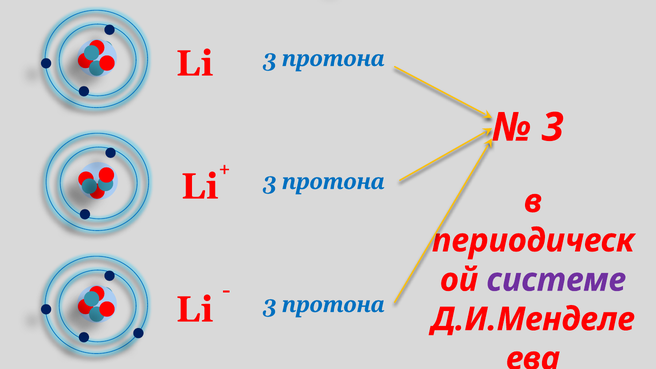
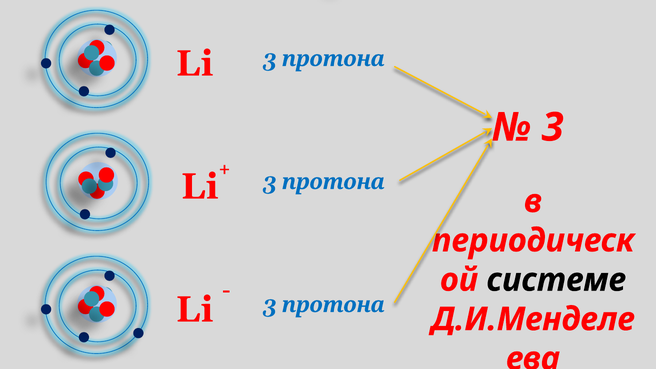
системе colour: purple -> black (556, 280)
